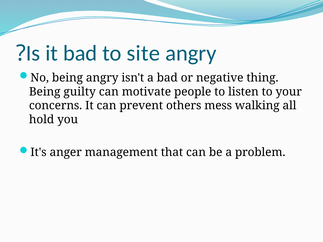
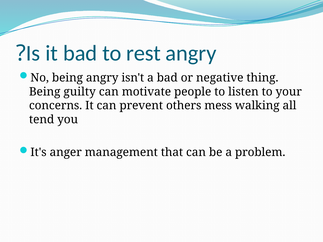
site: site -> rest (144, 53)
hold: hold -> tend (42, 120)
